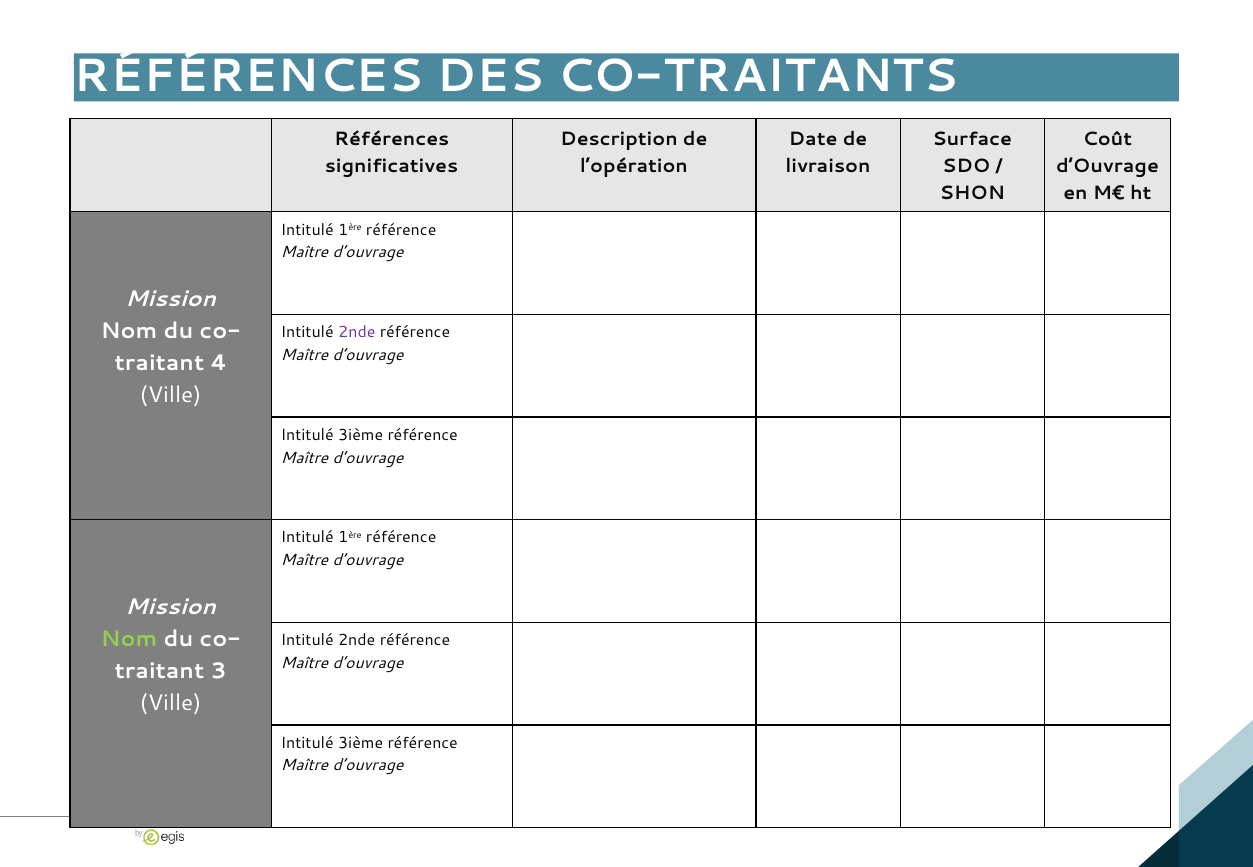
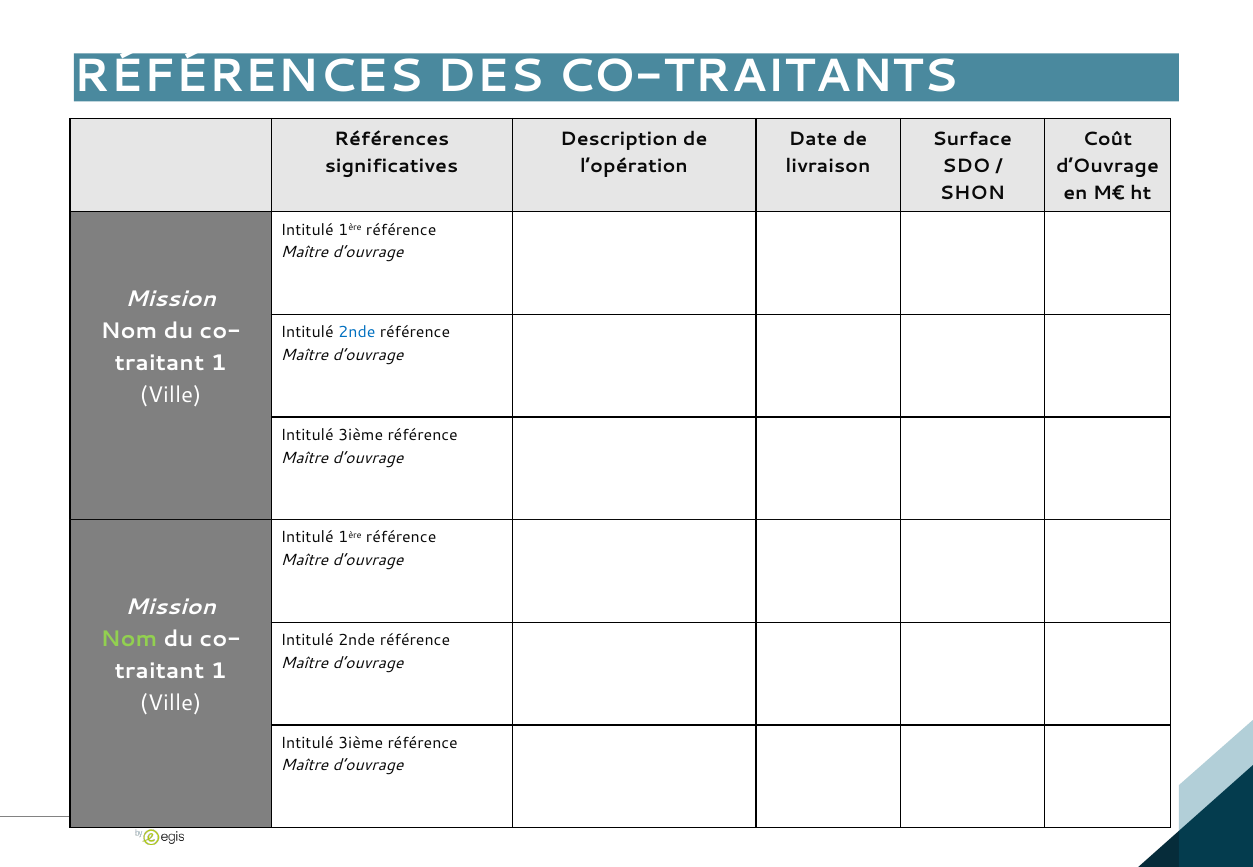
2nde colour: purple -> blue (357, 333)
4: 4 -> 1 (219, 363)
3: 3 -> 1 (219, 671)
